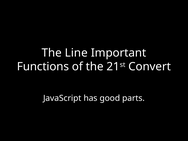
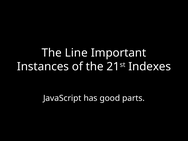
Functions: Functions -> Instances (43, 67)
Convert: Convert -> Indexes (150, 67)
